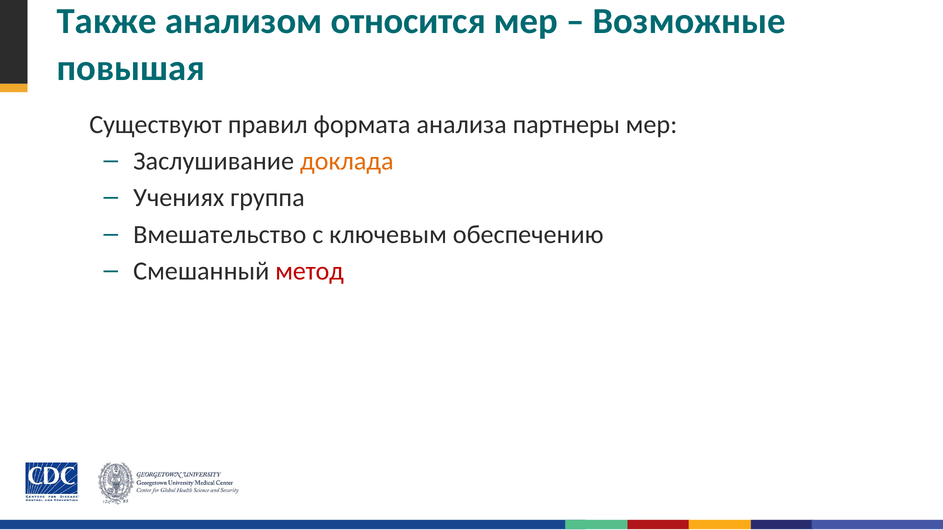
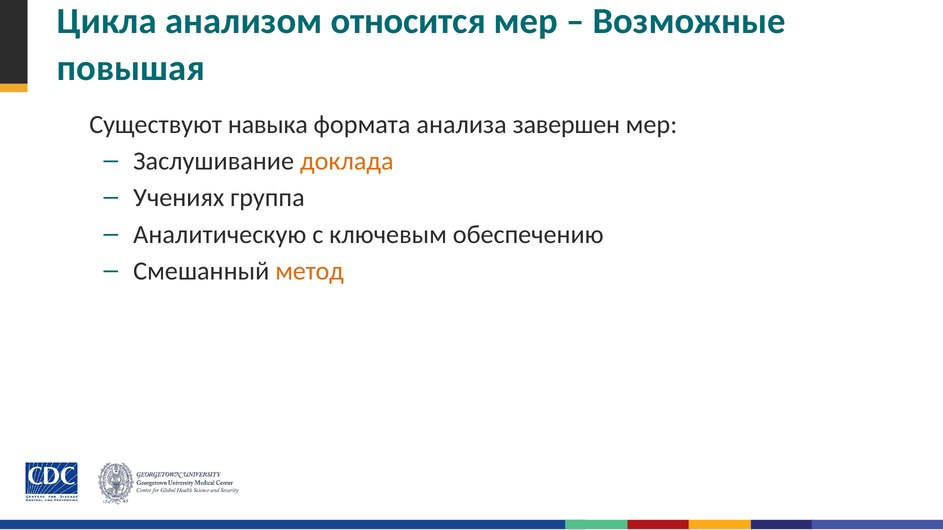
Также: Также -> Цикла (107, 21)
правил: правил -> навыка (268, 125)
партнеры: партнеры -> завершен (566, 125)
Вмешательство: Вмешательство -> Аналитическую (220, 235)
метод colour: red -> orange (310, 271)
